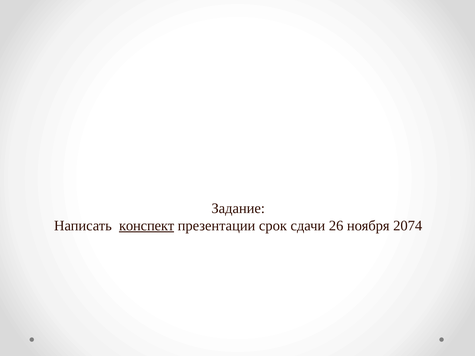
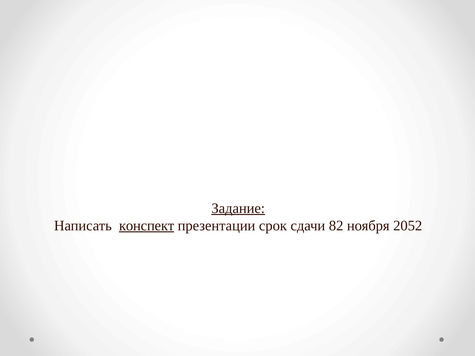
Задание underline: none -> present (238, 208)
26: 26 -> 82 (336, 226)
2074: 2074 -> 2052 (408, 226)
